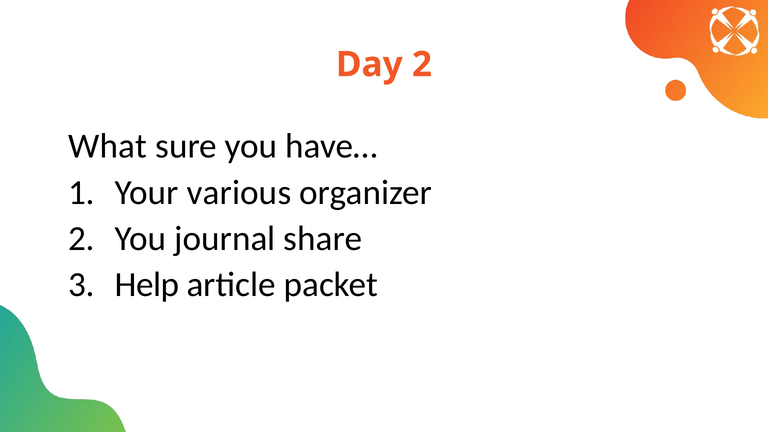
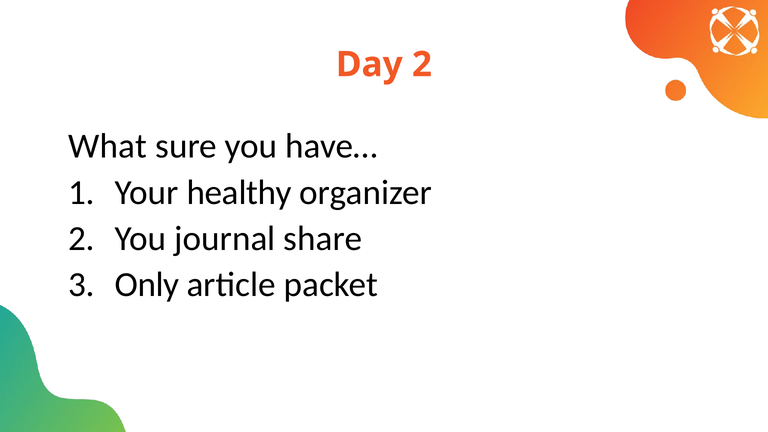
various: various -> healthy (239, 192)
Help: Help -> Only (147, 285)
